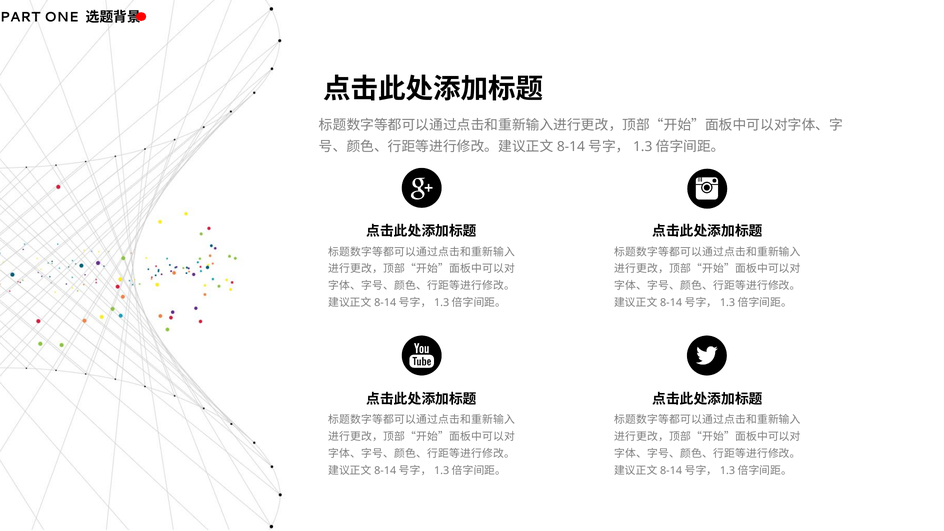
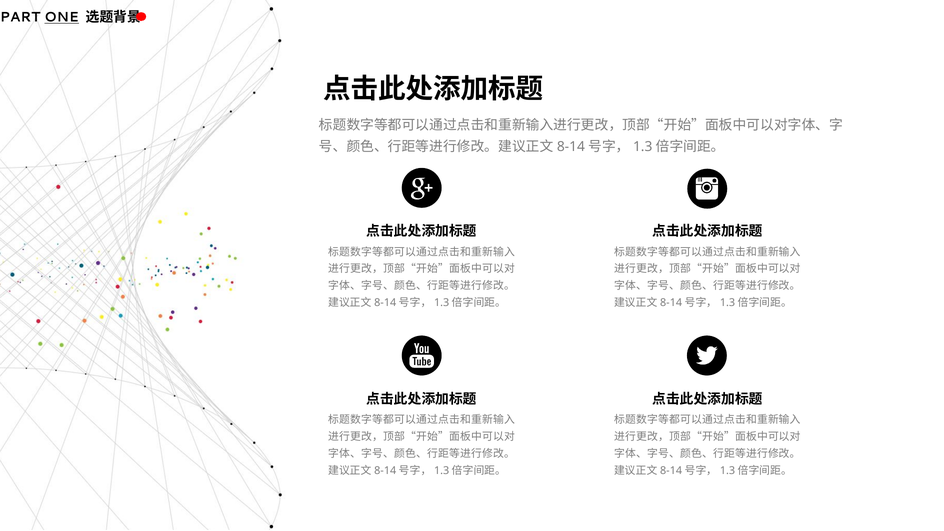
ONE underline: none -> present (62, 17)
